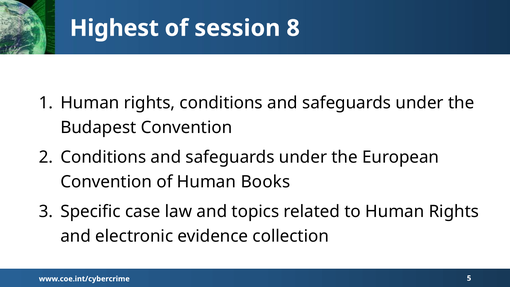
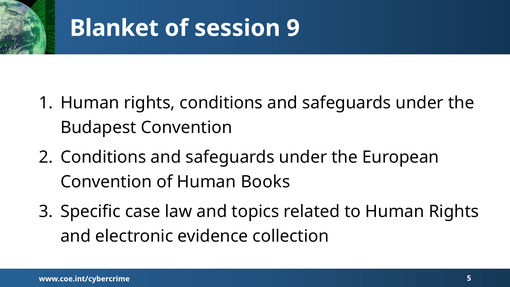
Highest: Highest -> Blanket (114, 28)
8: 8 -> 9 (293, 28)
